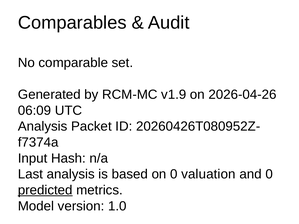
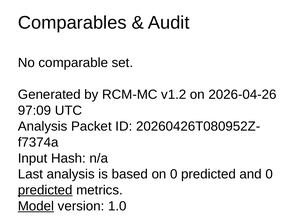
v1.9: v1.9 -> v1.2 (174, 95)
06:09: 06:09 -> 97:09 (35, 111)
on 0 valuation: valuation -> predicted (208, 174)
Model underline: none -> present (36, 206)
